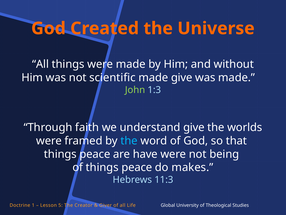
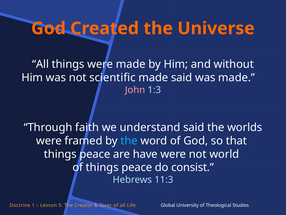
made give: give -> said (182, 78)
John colour: light green -> pink (135, 90)
understand give: give -> said (194, 127)
being: being -> world (224, 154)
makes: makes -> consist (193, 167)
